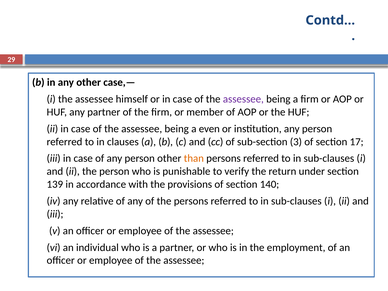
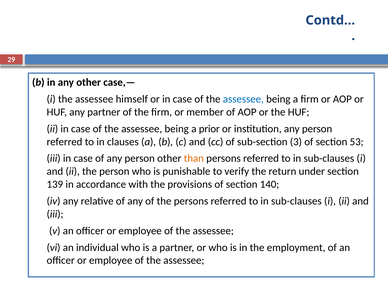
assessee colour: purple -> blue (243, 99)
even: even -> prior (209, 129)
17: 17 -> 53 (357, 142)
